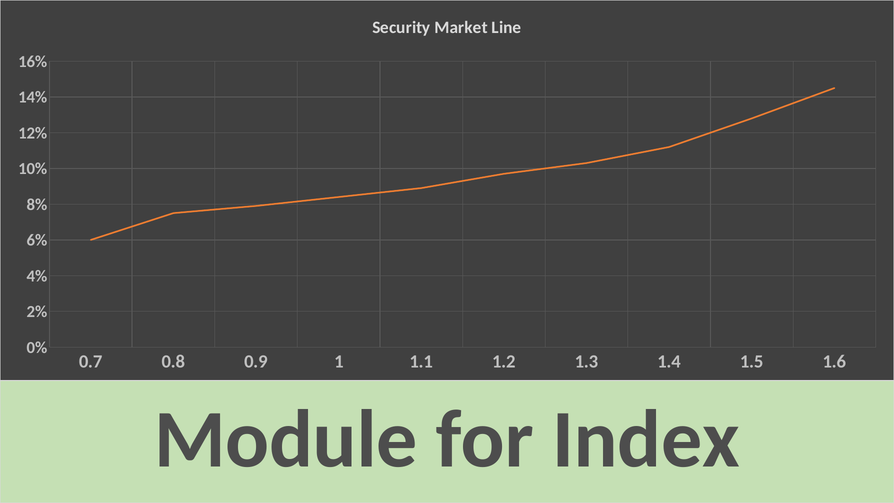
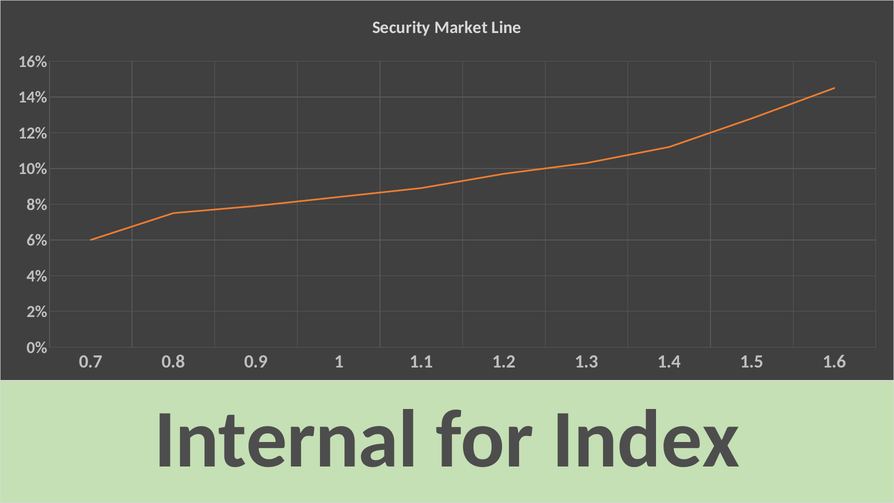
Module: Module -> Internal (286, 440)
